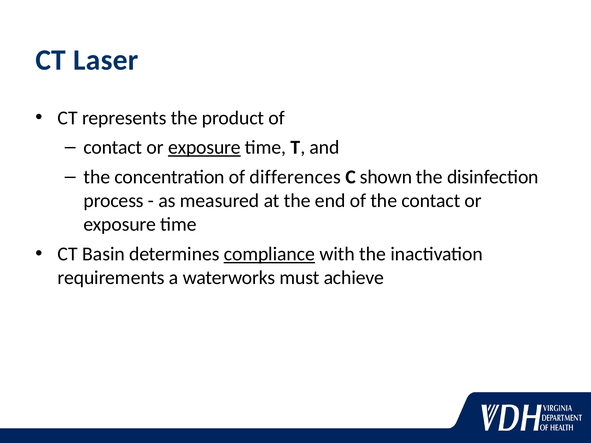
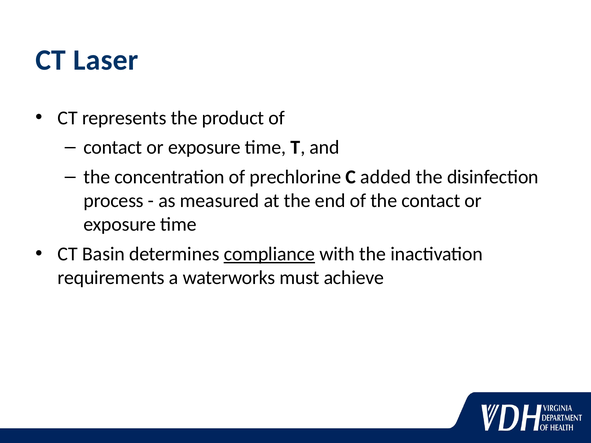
exposure underline: present -> none (204, 148)
differences: differences -> prechlorine (295, 177)
shown: shown -> added (386, 177)
